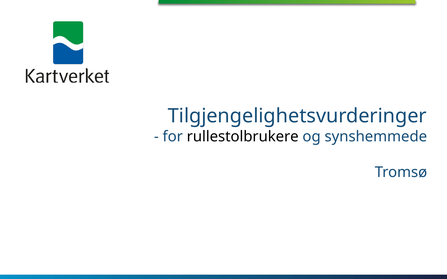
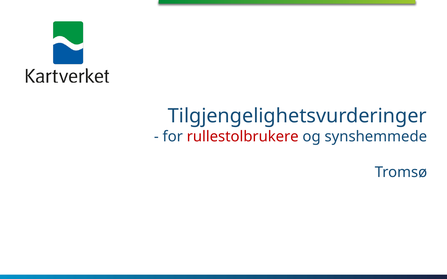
rullestolbrukere colour: black -> red (243, 137)
